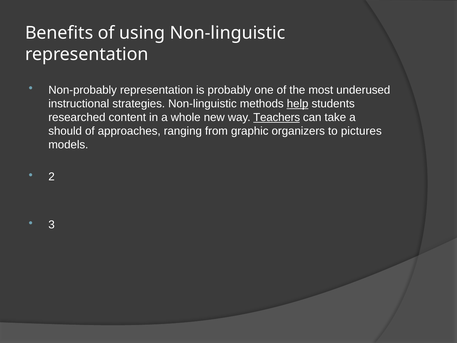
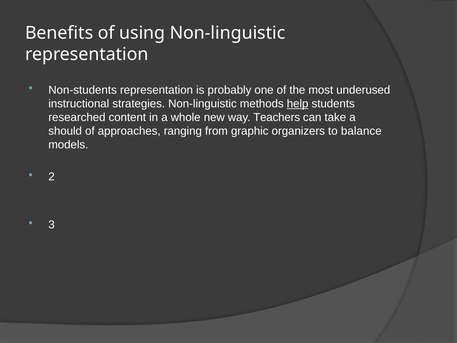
Non-probably: Non-probably -> Non-students (83, 90)
Teachers underline: present -> none (277, 117)
pictures: pictures -> balance (361, 131)
